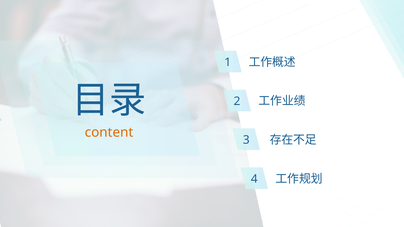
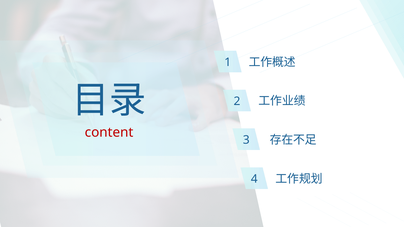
content colour: orange -> red (109, 133)
